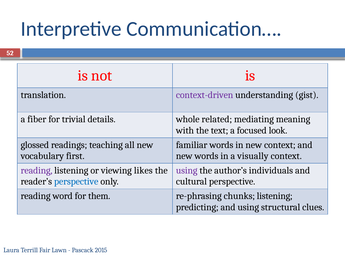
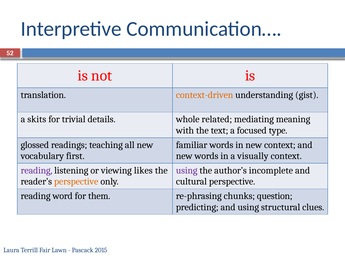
context-driven colour: purple -> orange (205, 95)
fiber: fiber -> skits (37, 119)
look: look -> type (278, 130)
individuals: individuals -> incomplete (271, 170)
perspective colour: blue -> orange (76, 181)
chunks listening: listening -> question (275, 196)
